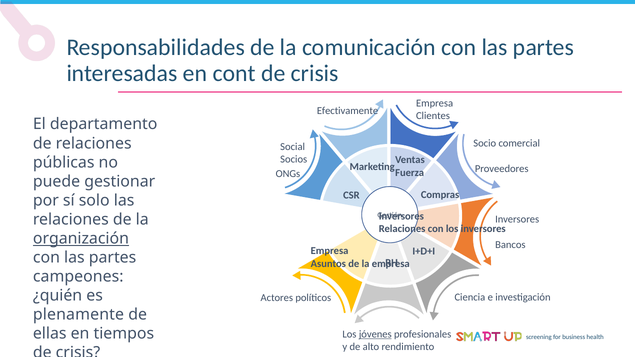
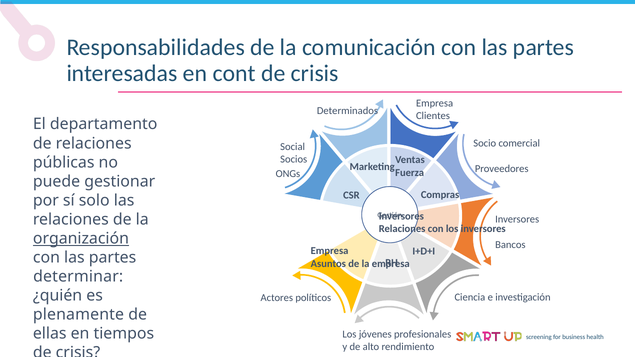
Efectivamente: Efectivamente -> Determinados (347, 111)
campeones: campeones -> determinar (78, 277)
jóvenes underline: present -> none (375, 334)
